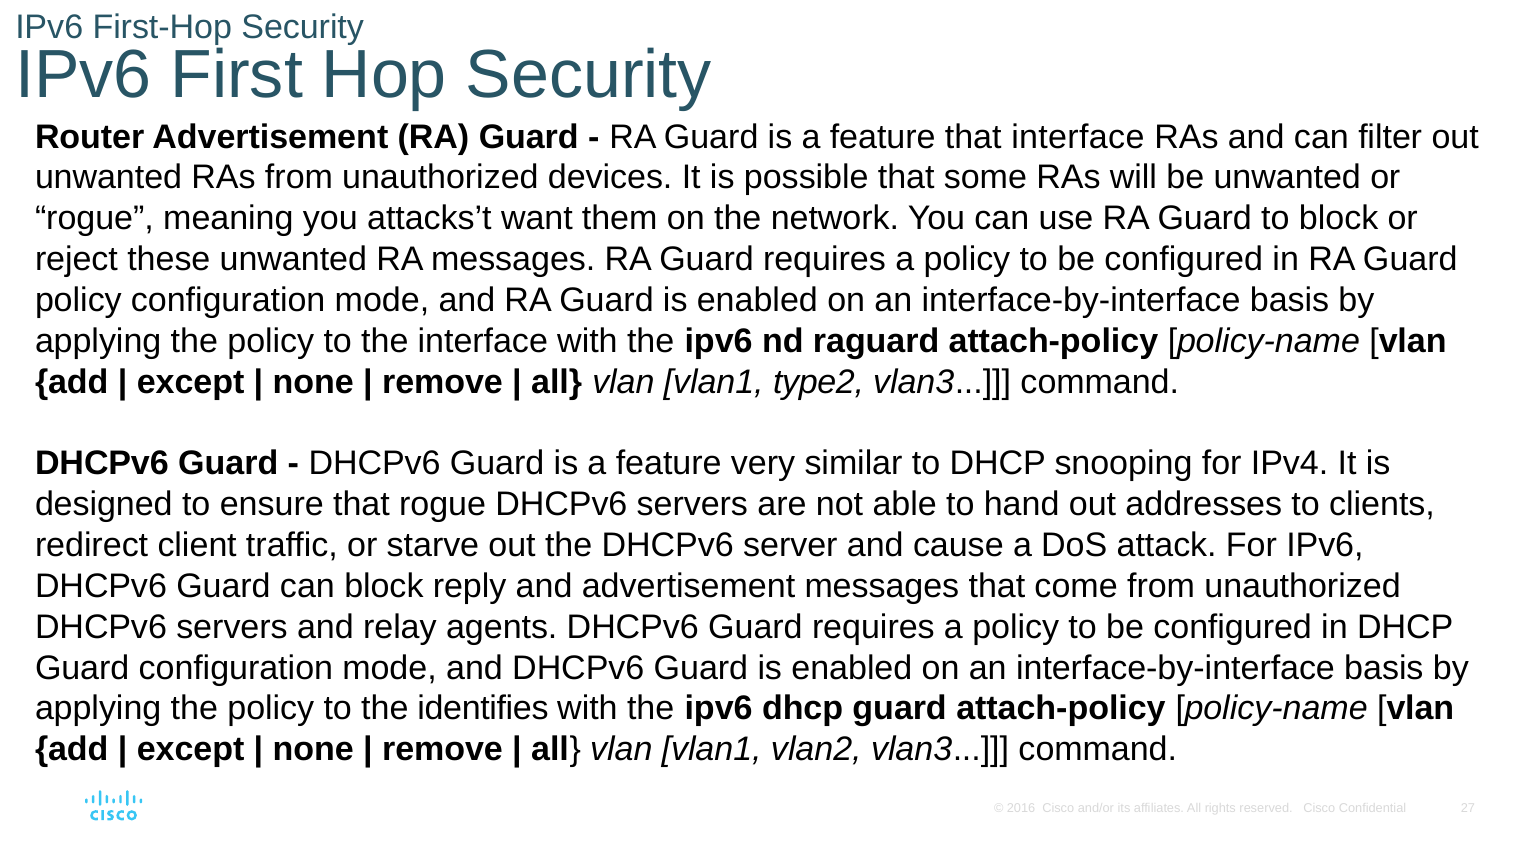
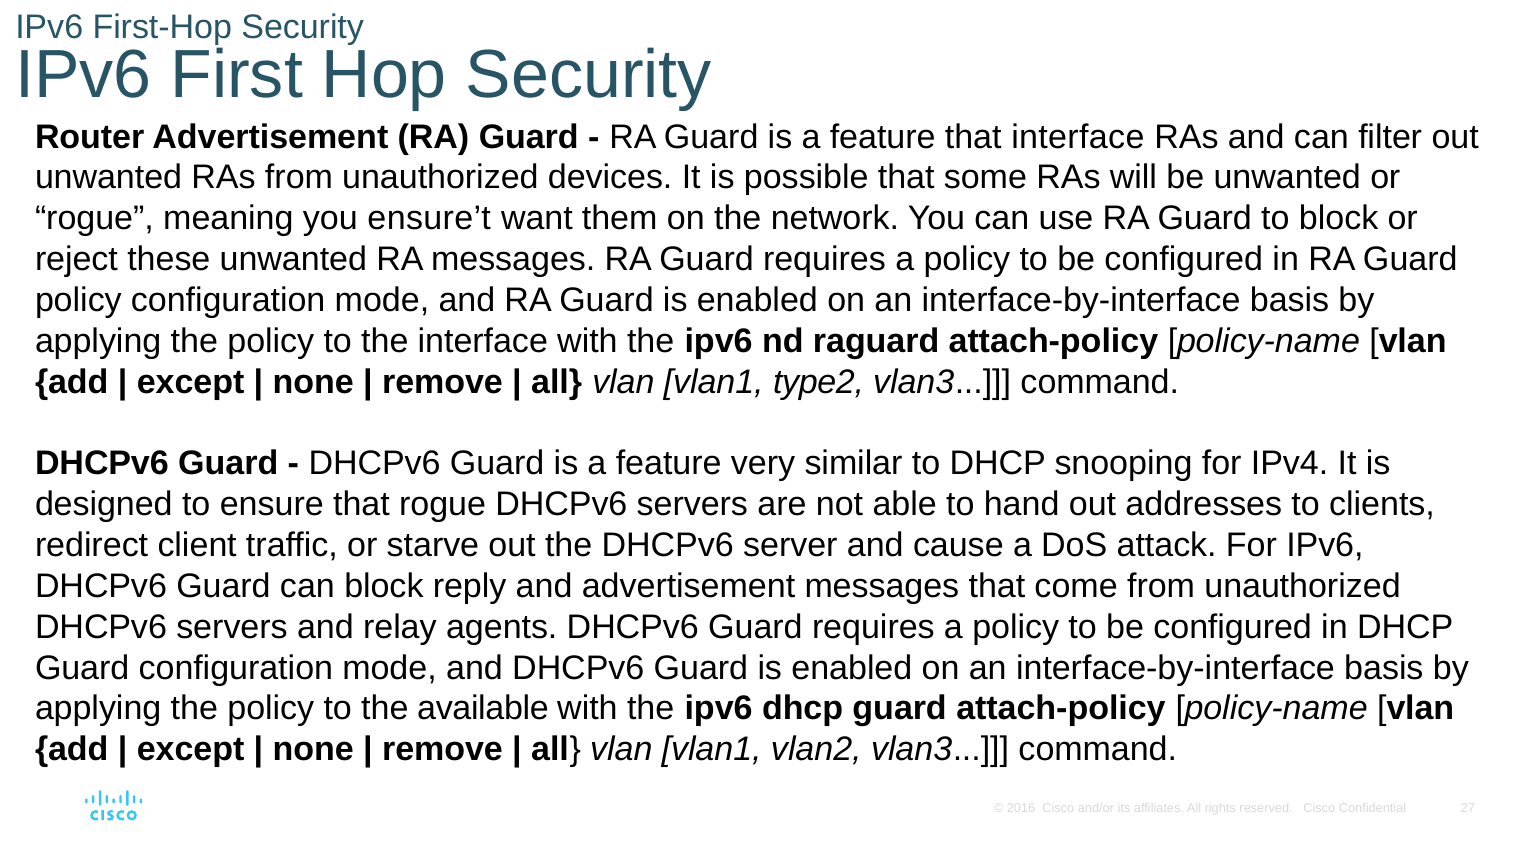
attacks’t: attacks’t -> ensure’t (429, 219)
identifies: identifies -> available (483, 709)
